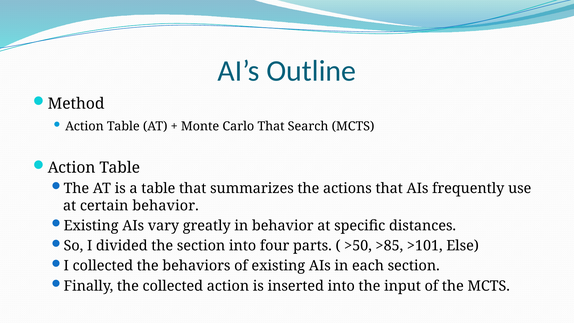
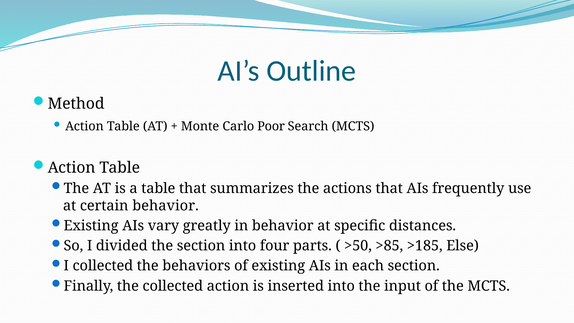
Carlo That: That -> Poor (271, 126)
>101: >101 -> >185 (425, 246)
